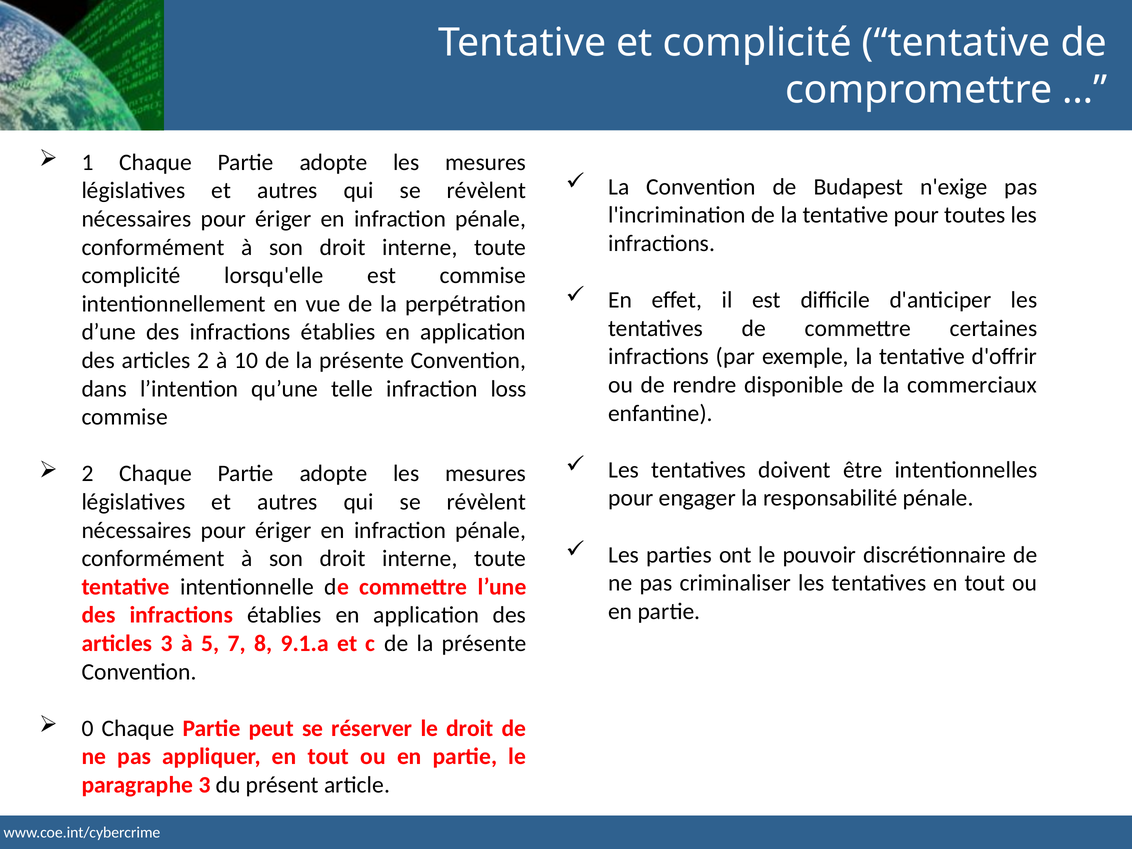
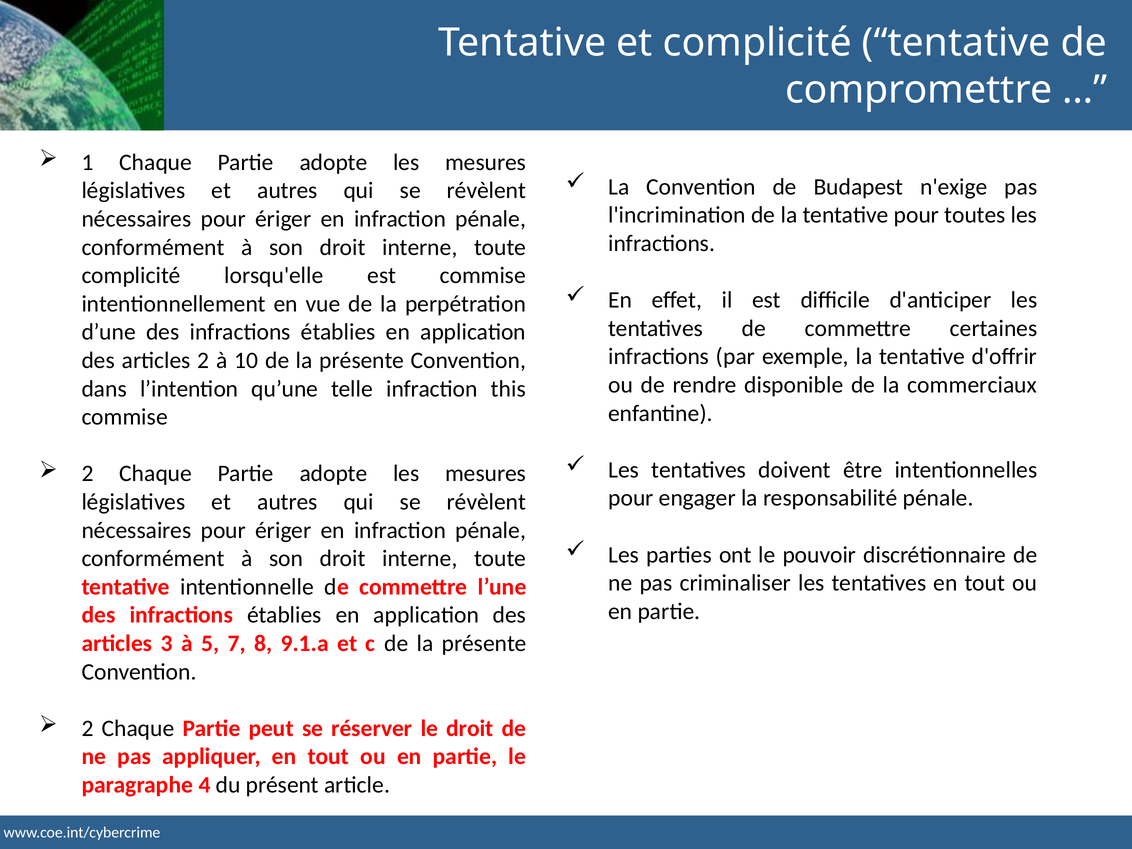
loss: loss -> this (508, 389)
0: 0 -> 2 (88, 728)
paragraphe 3: 3 -> 4 (204, 785)
